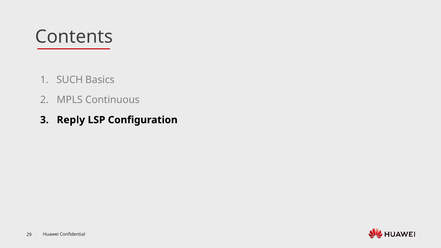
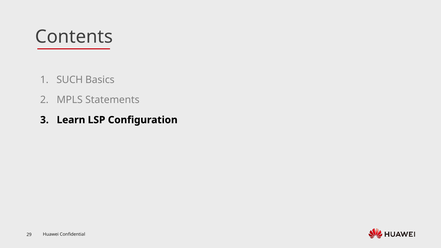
Continuous: Continuous -> Statements (112, 100)
Reply: Reply -> Learn (71, 120)
